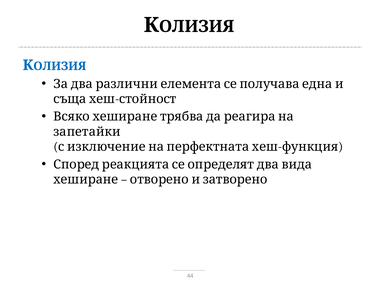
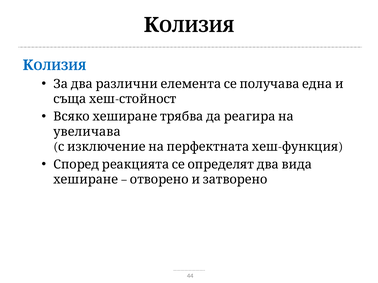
запетайки: запетайки -> увеличава (87, 132)
